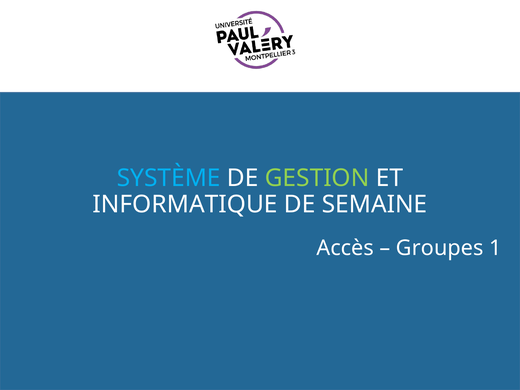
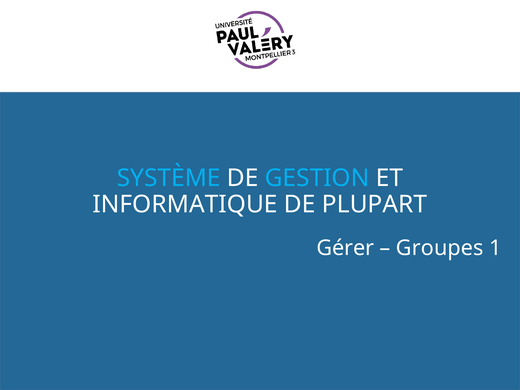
GESTION colour: light green -> light blue (317, 178)
SEMAINE: SEMAINE -> PLUPART (375, 204)
Accès: Accès -> Gérer (345, 248)
